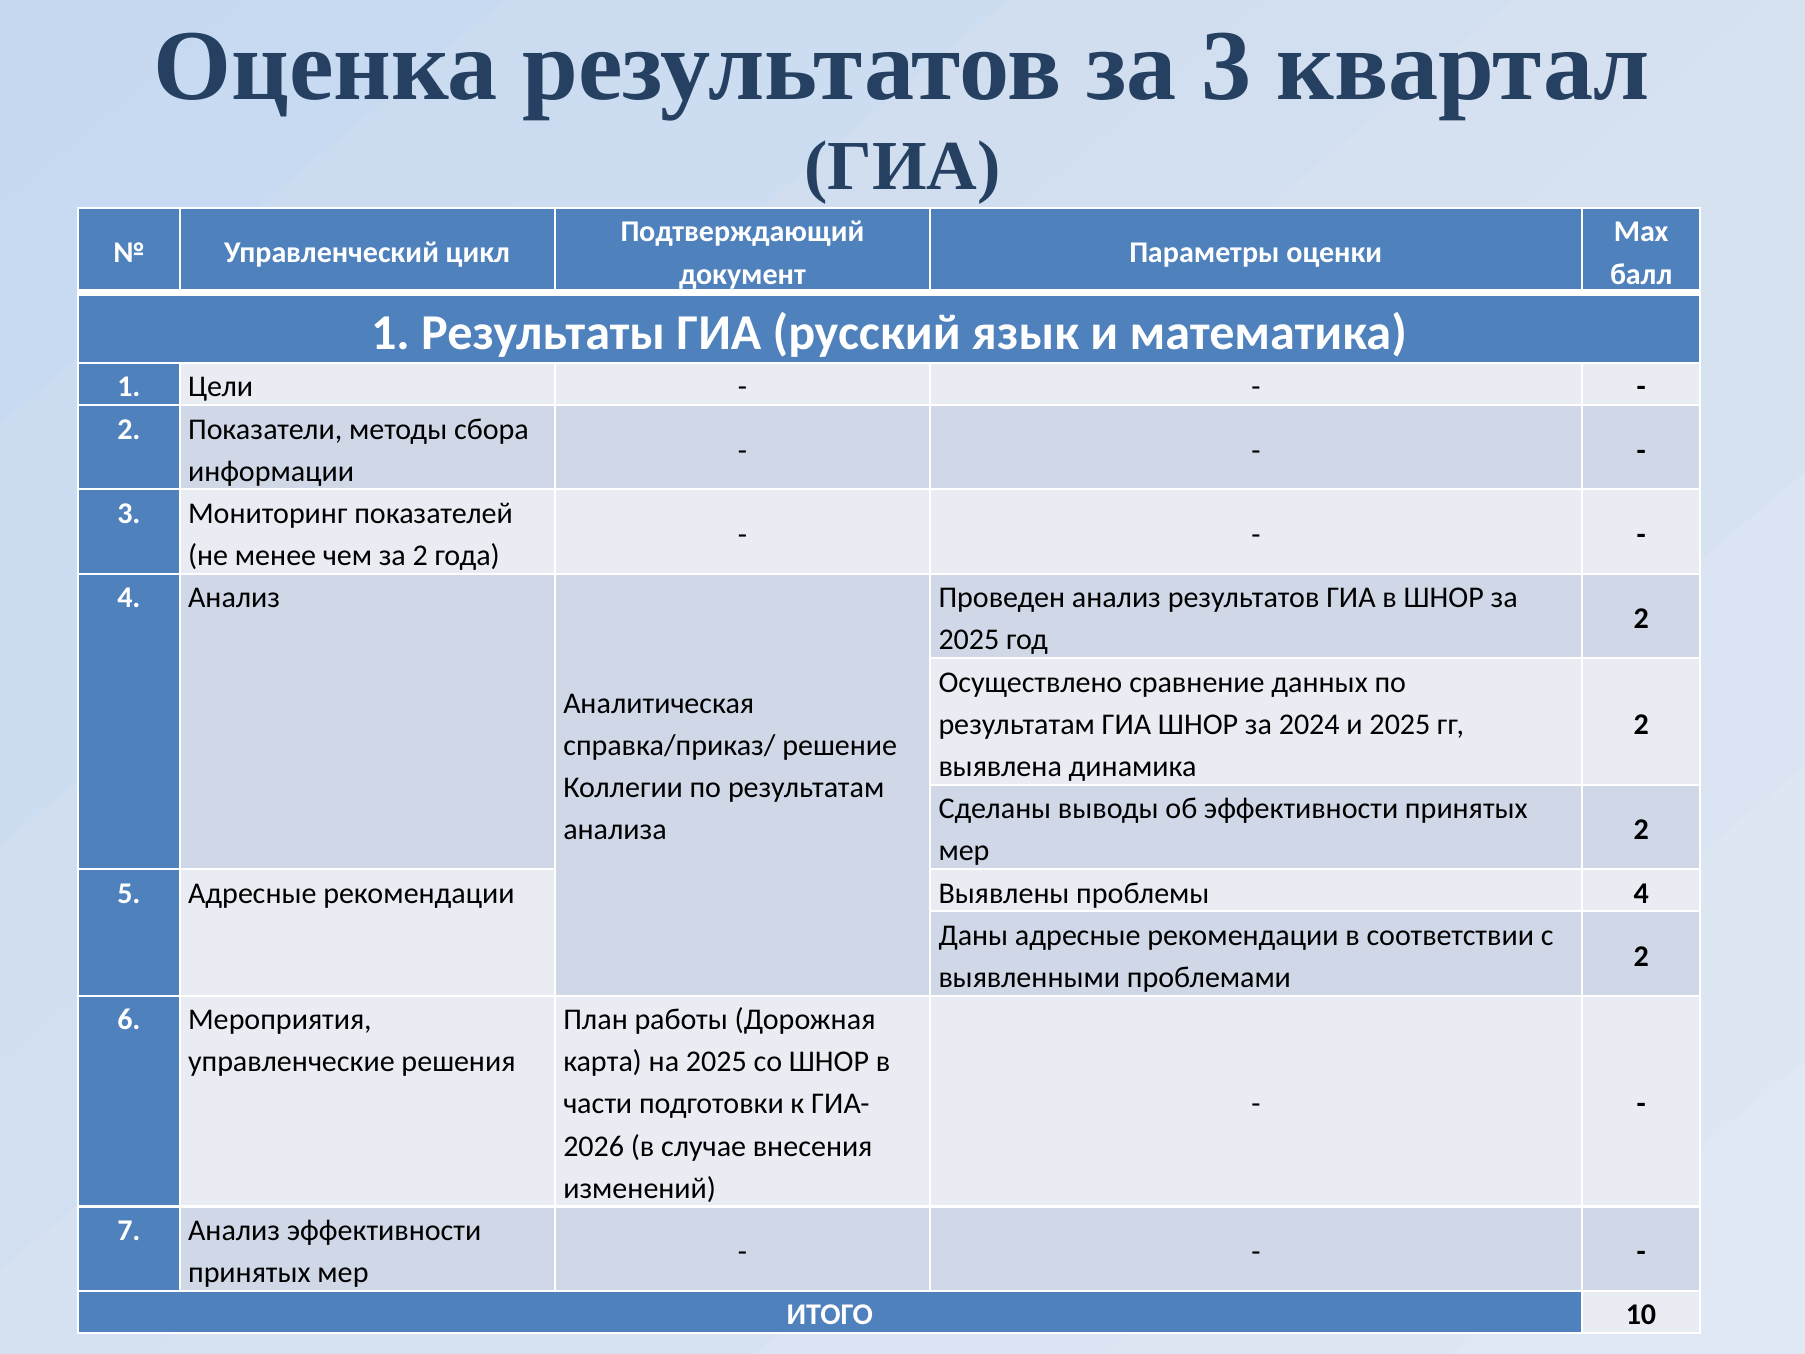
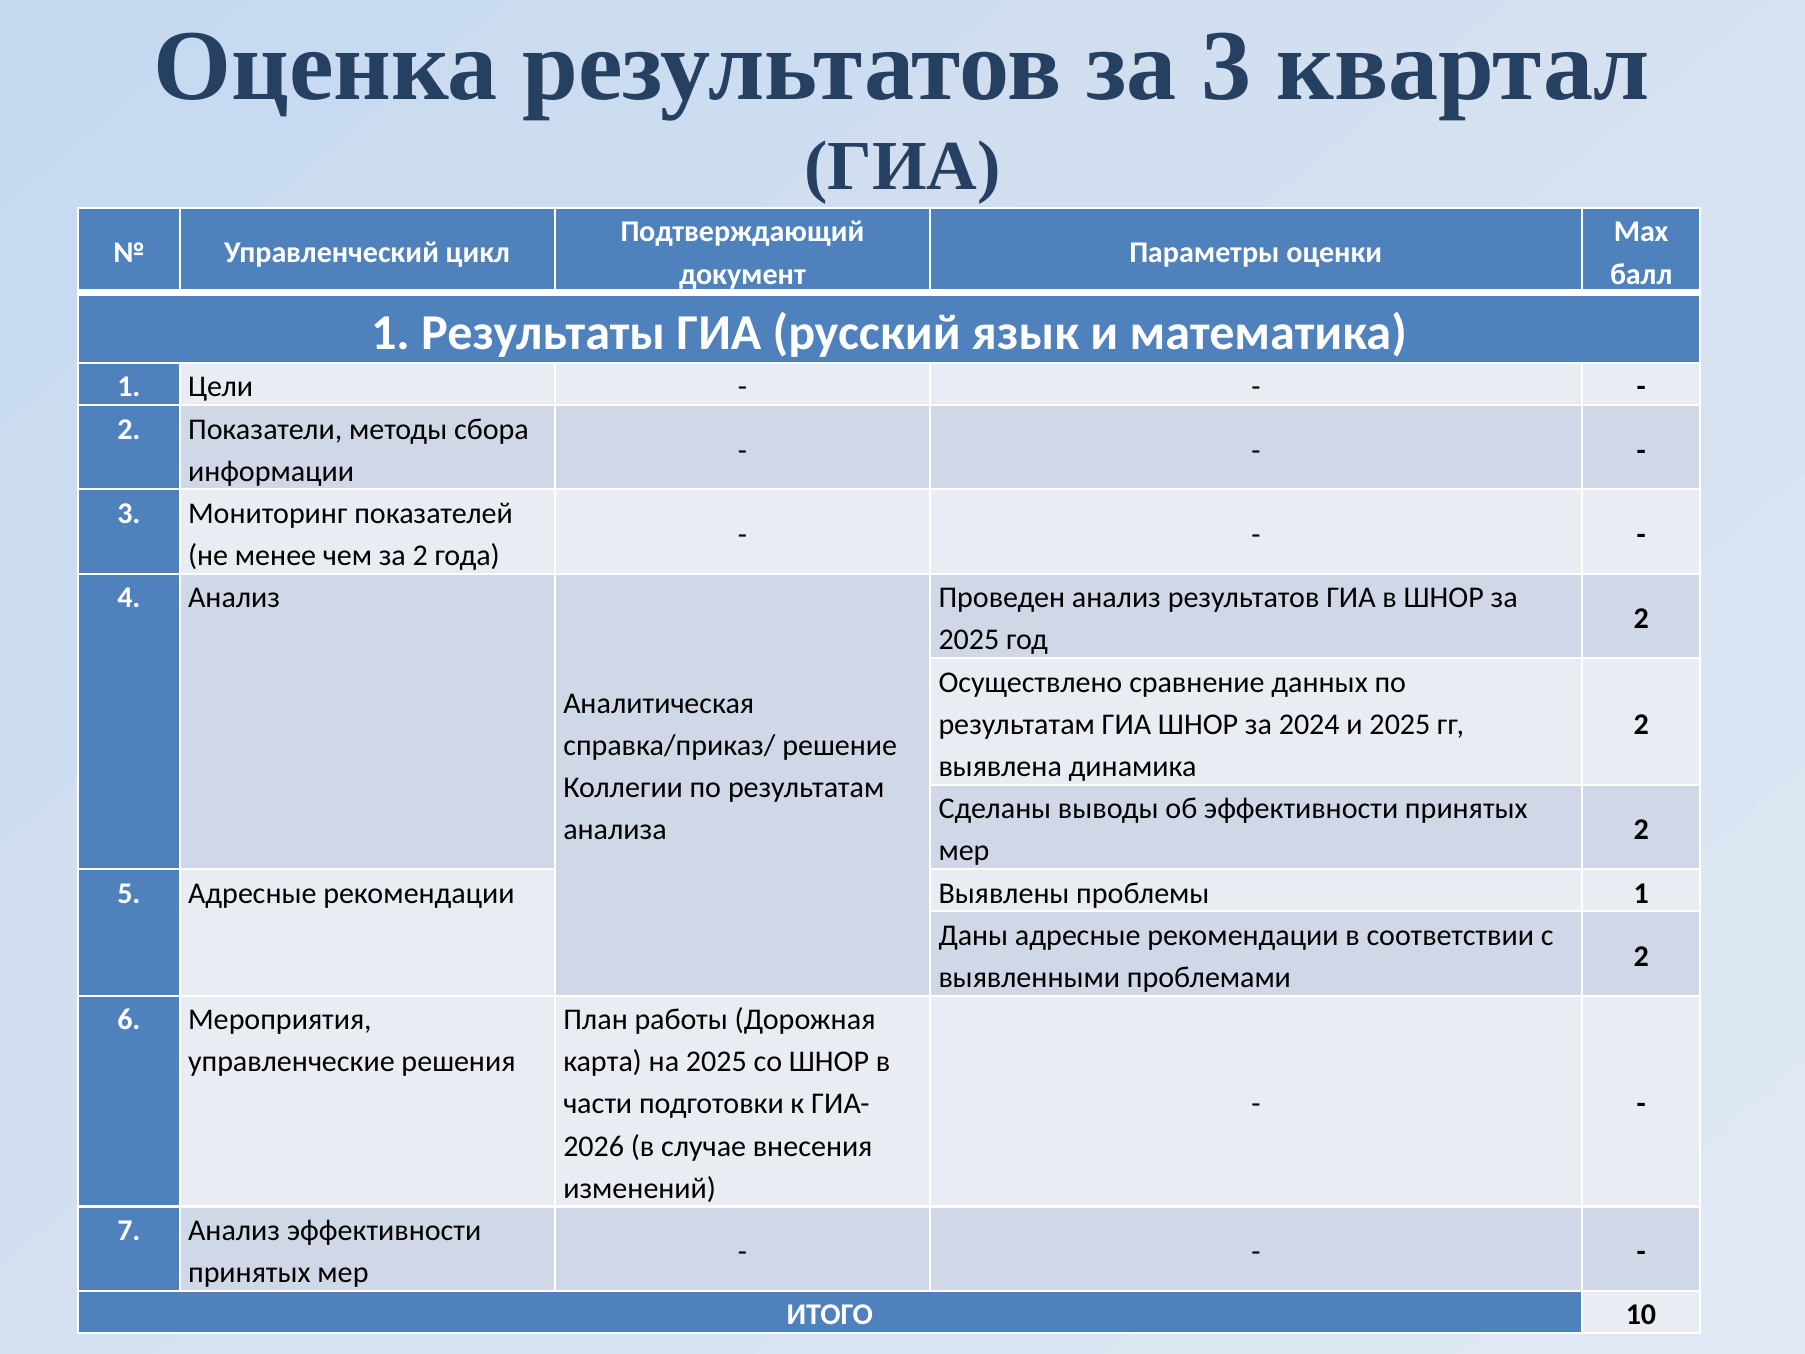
проблемы 4: 4 -> 1 (1641, 893)
